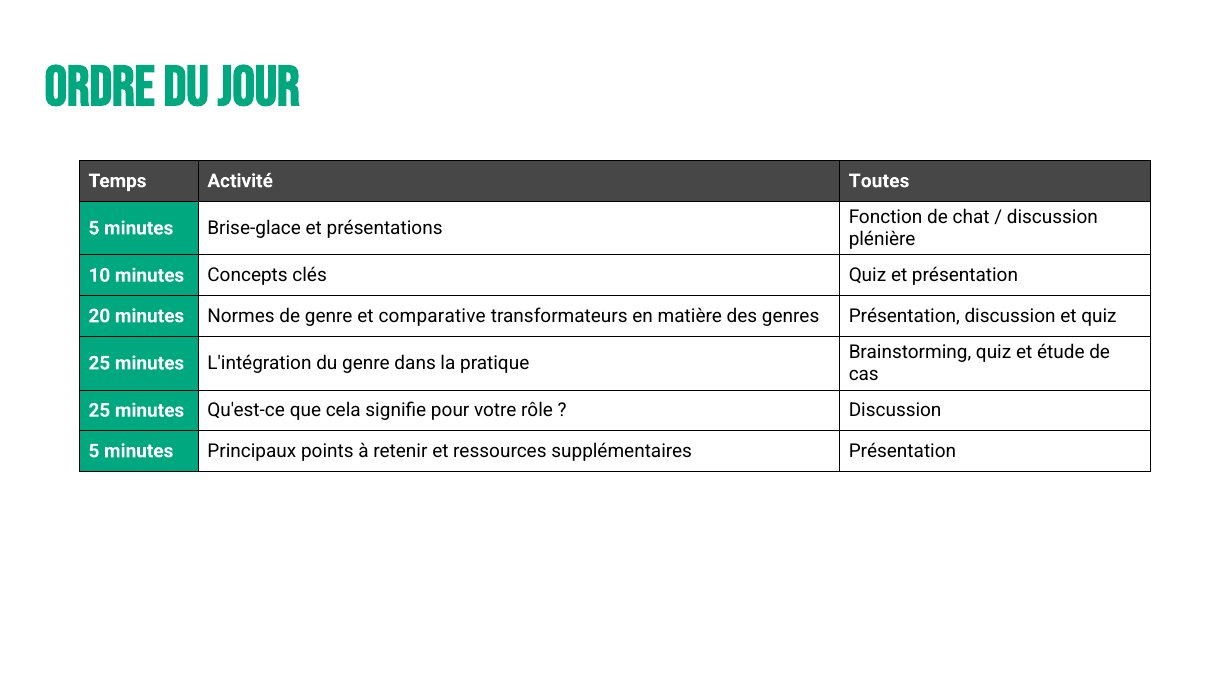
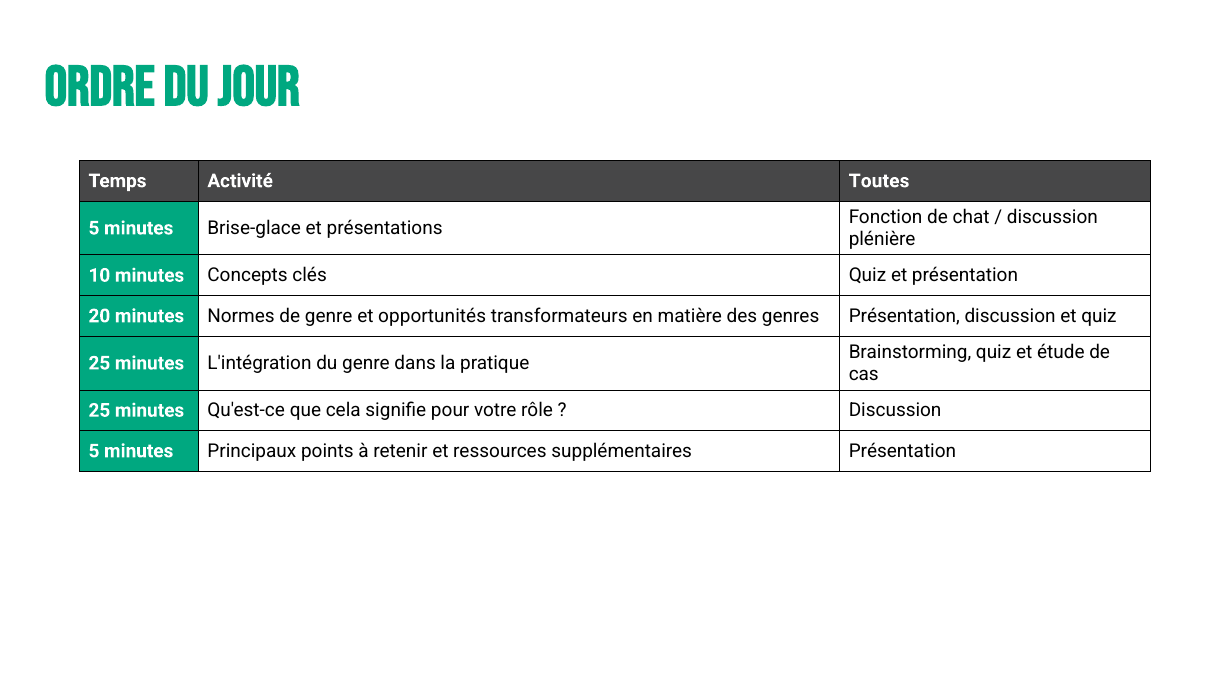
comparative: comparative -> opportunités (432, 316)
